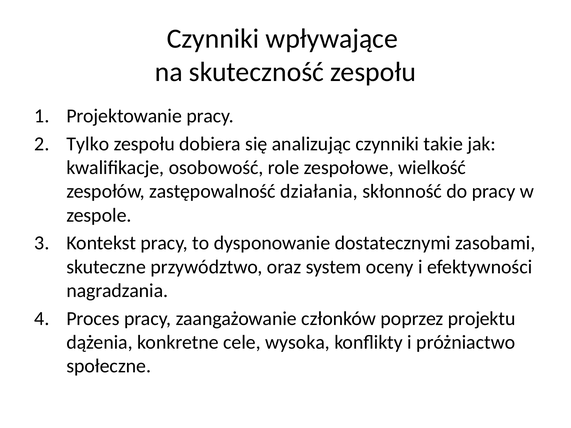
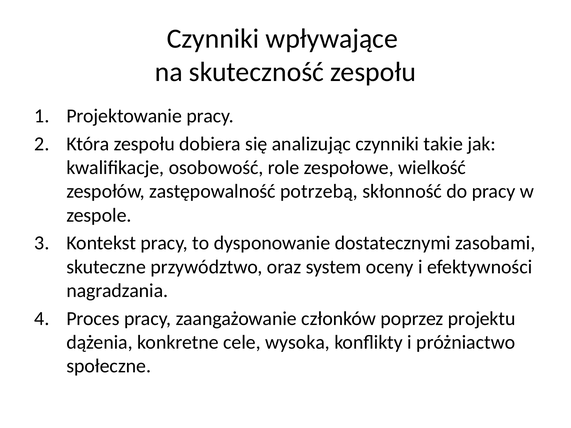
Tylko: Tylko -> Która (88, 144)
działania: działania -> potrzebą (319, 192)
